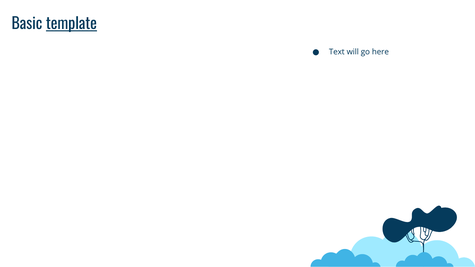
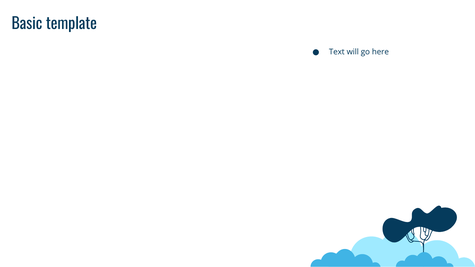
template underline: present -> none (71, 24)
